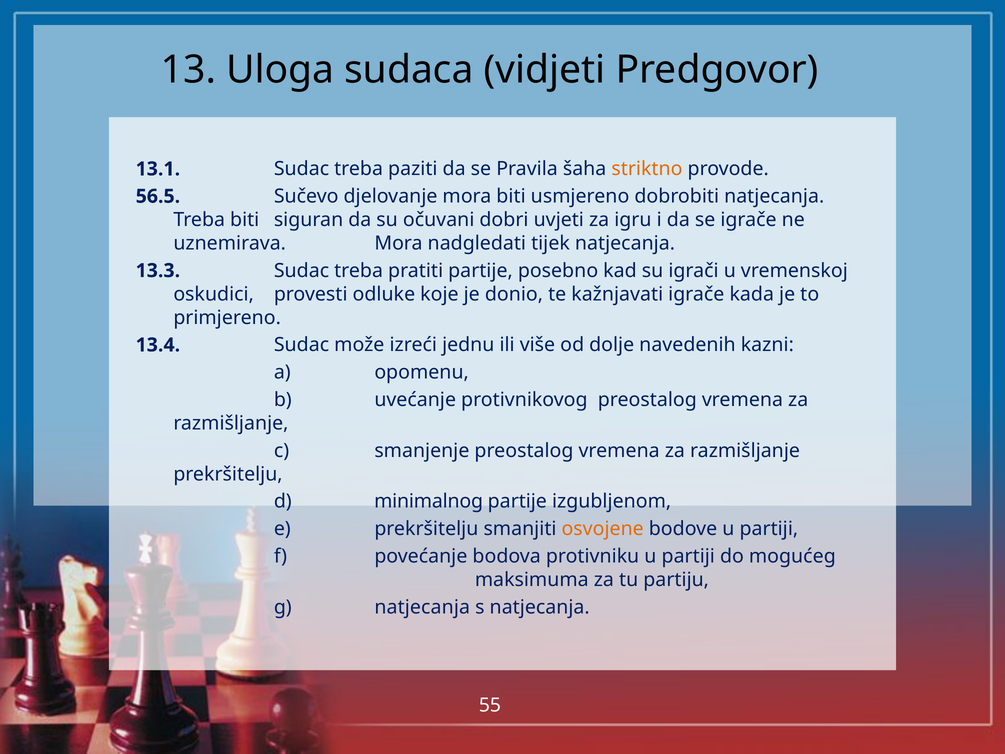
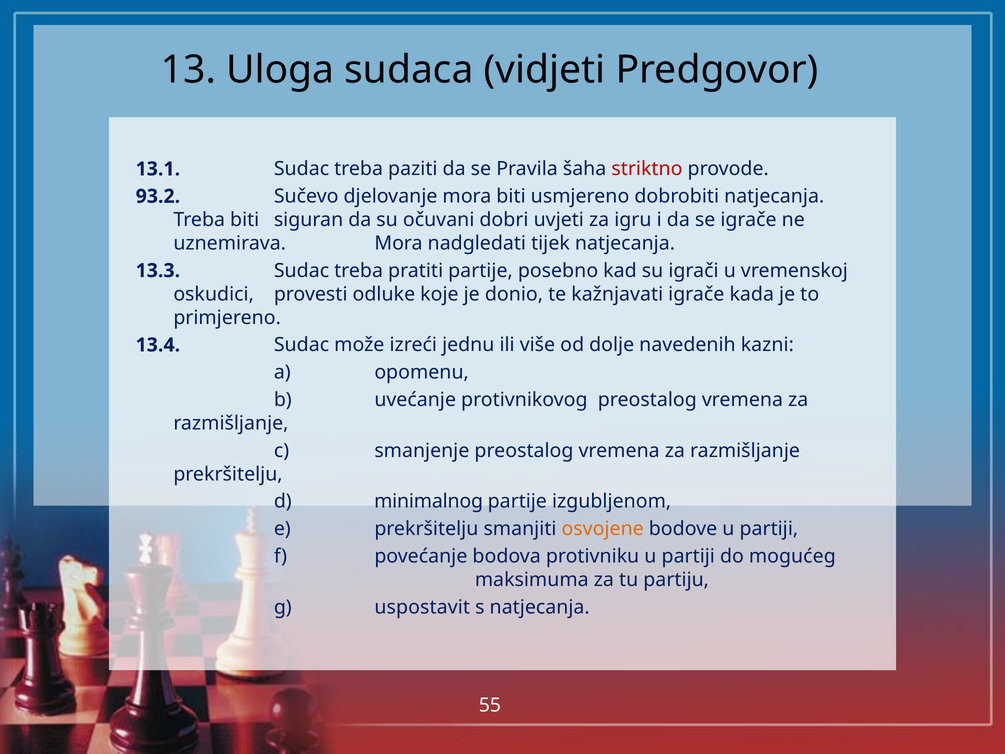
striktno colour: orange -> red (647, 169)
56.5: 56.5 -> 93.2 (158, 196)
g natjecanja: natjecanja -> uspostavit (422, 607)
